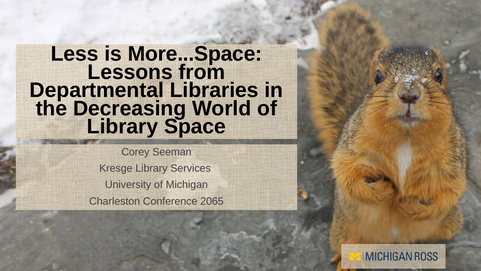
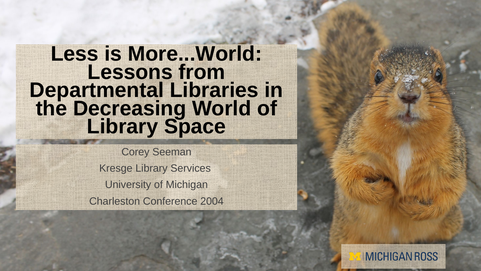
More...Space: More...Space -> More...World (195, 54)
2065: 2065 -> 2004 (212, 201)
